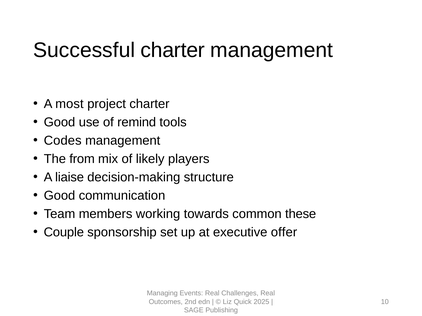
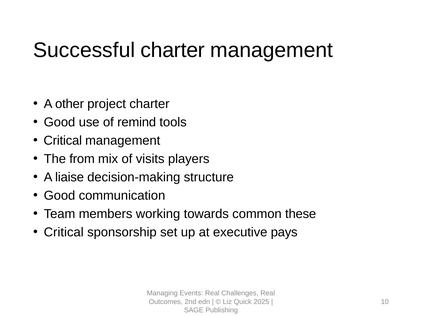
most: most -> other (70, 104)
Codes: Codes -> Critical (63, 141)
likely: likely -> visits (150, 159)
Couple: Couple -> Critical (64, 233)
offer: offer -> pays (284, 233)
